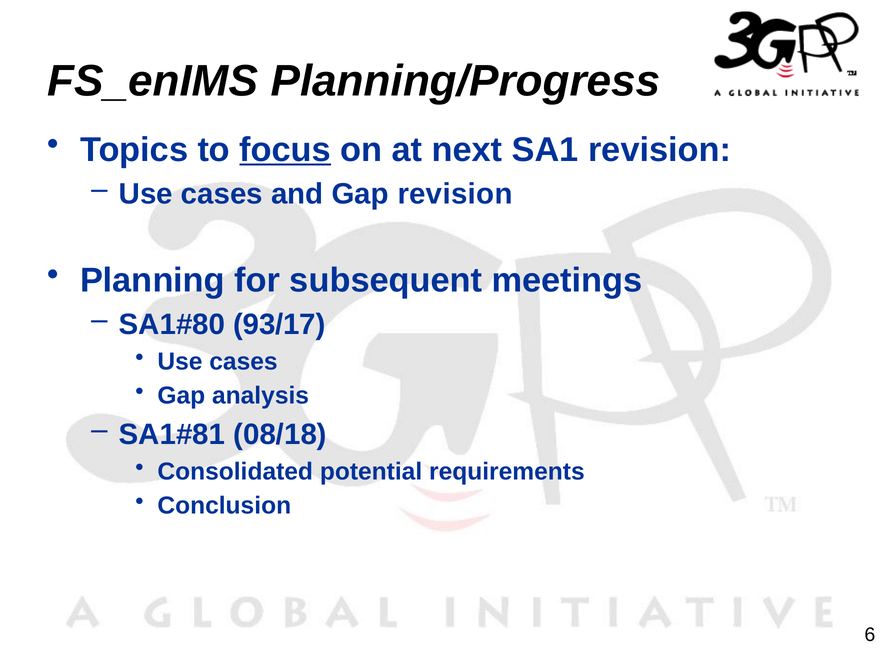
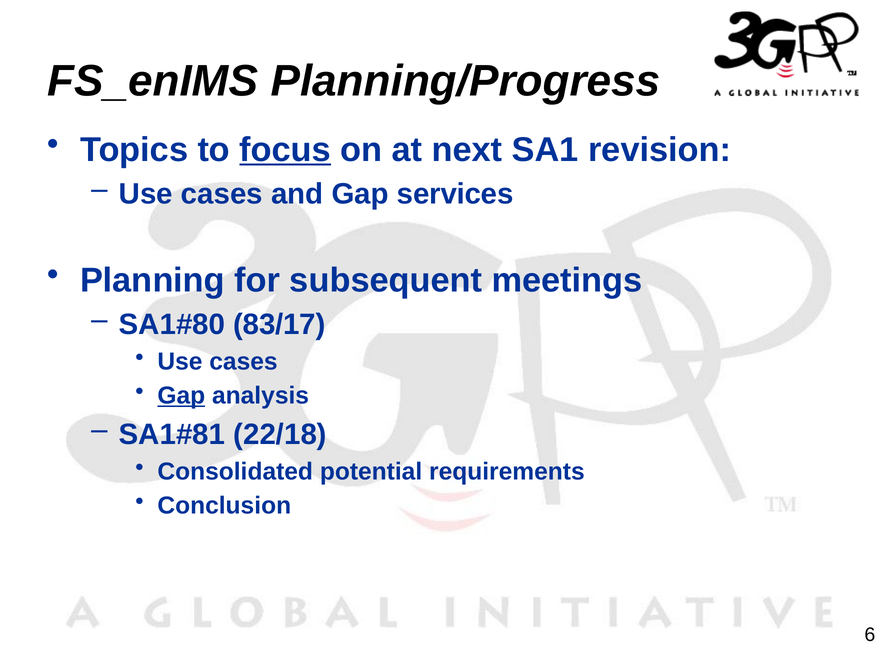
Gap revision: revision -> services (455, 194)
93/17: 93/17 -> 83/17 (279, 324)
Gap underline: none -> present (181, 396)
08/18: 08/18 -> 22/18 (280, 434)
